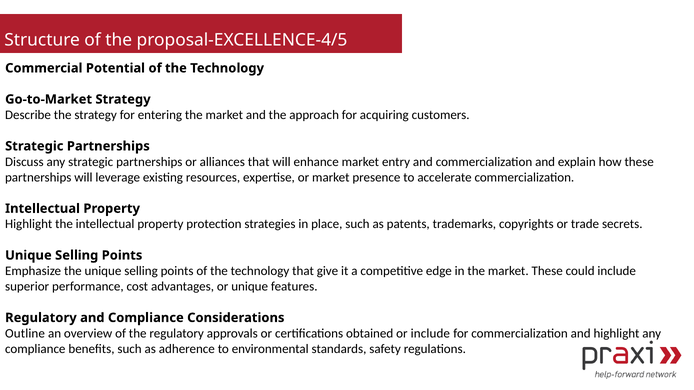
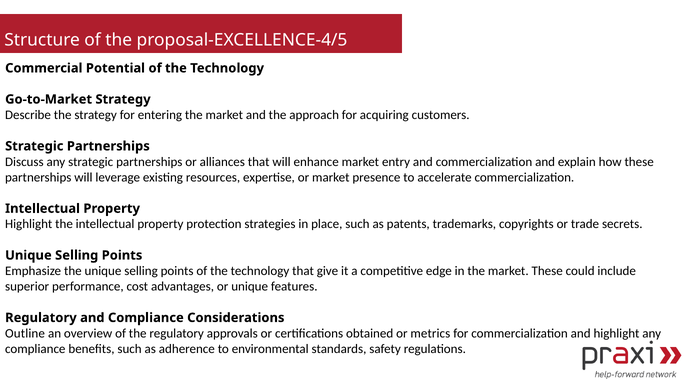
or include: include -> metrics (430, 334)
